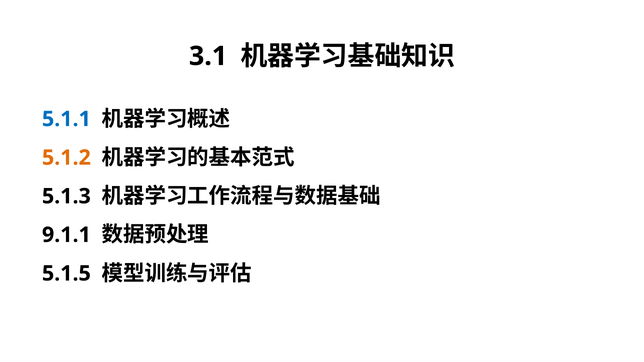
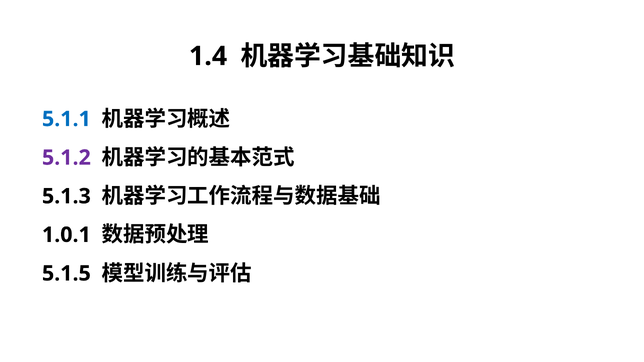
3.1: 3.1 -> 1.4 (208, 56)
5.1.2 colour: orange -> purple (66, 158)
9.1.1: 9.1.1 -> 1.0.1 (66, 235)
